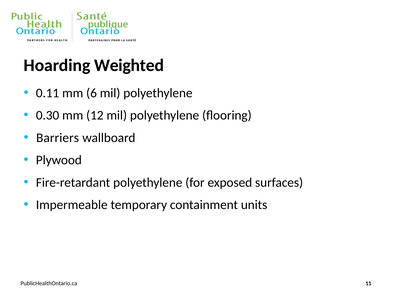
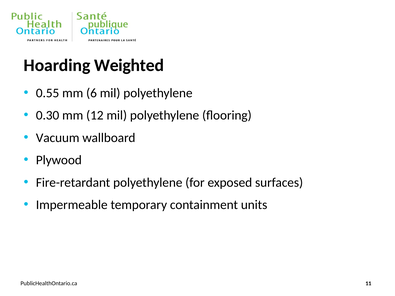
0.11: 0.11 -> 0.55 (48, 93)
Barriers: Barriers -> Vacuum (58, 138)
